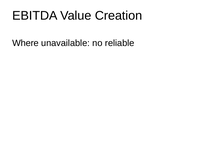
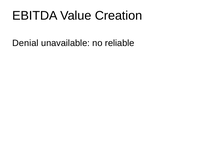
Where: Where -> Denial (25, 43)
